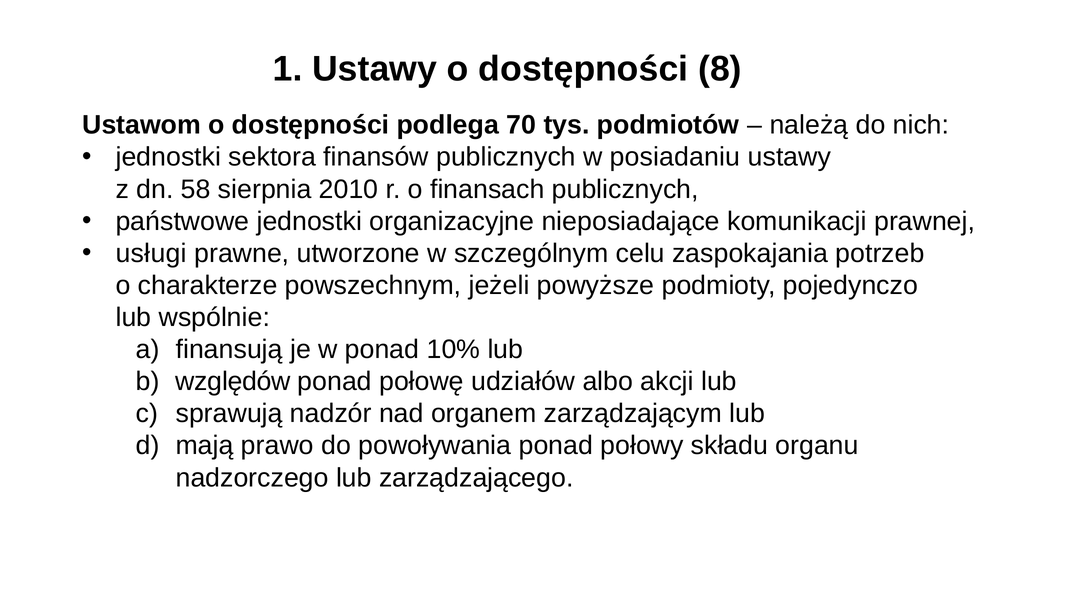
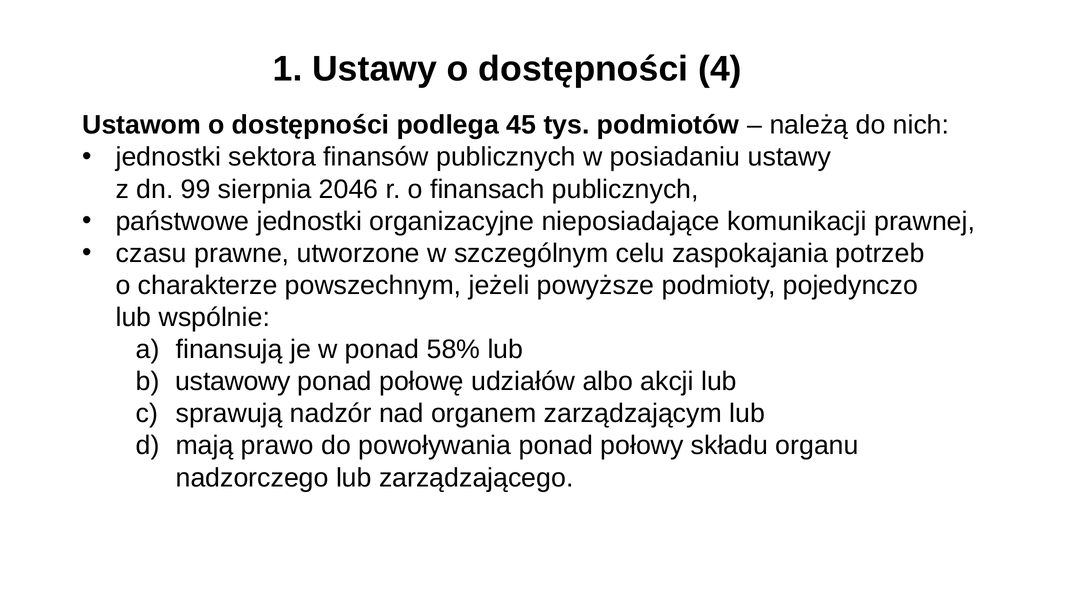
8: 8 -> 4 (720, 69)
70: 70 -> 45 (521, 125)
58: 58 -> 99 (196, 189)
2010: 2010 -> 2046 (349, 189)
usługi: usługi -> czasu (151, 253)
10%: 10% -> 58% (453, 350)
względów: względów -> ustawowy (233, 382)
